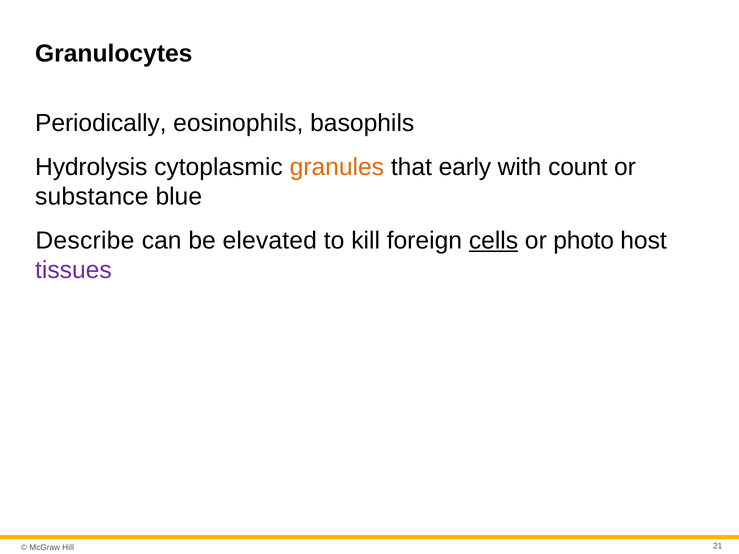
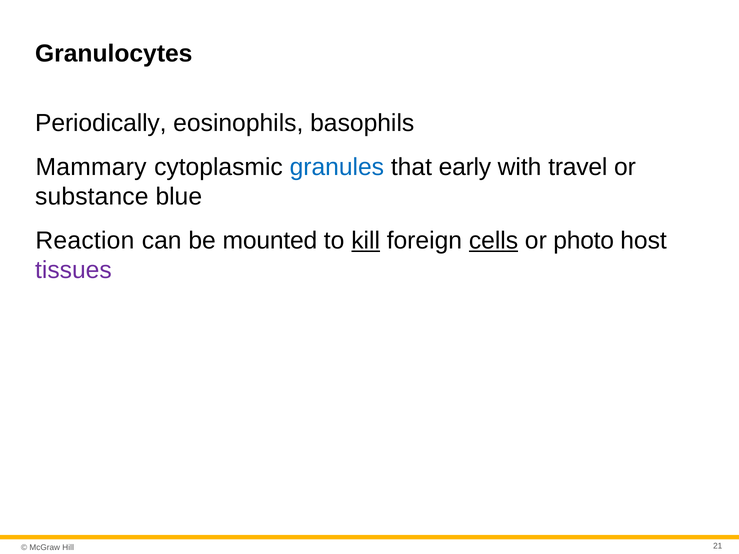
Hydrolysis: Hydrolysis -> Mammary (91, 167)
granules colour: orange -> blue (337, 167)
count: count -> travel (578, 167)
Describe: Describe -> Reaction (85, 241)
elevated: elevated -> mounted (270, 241)
kill underline: none -> present (366, 241)
